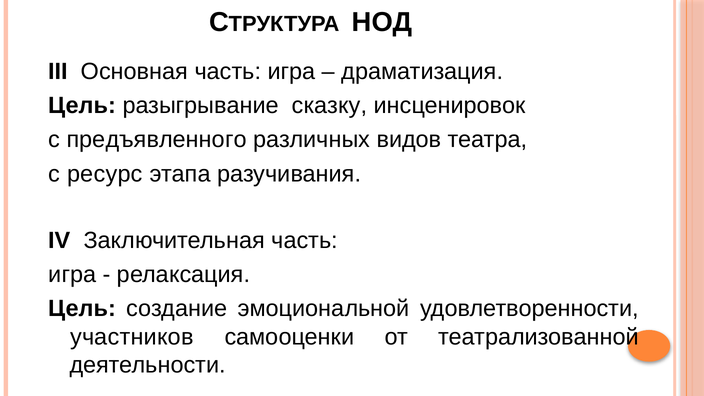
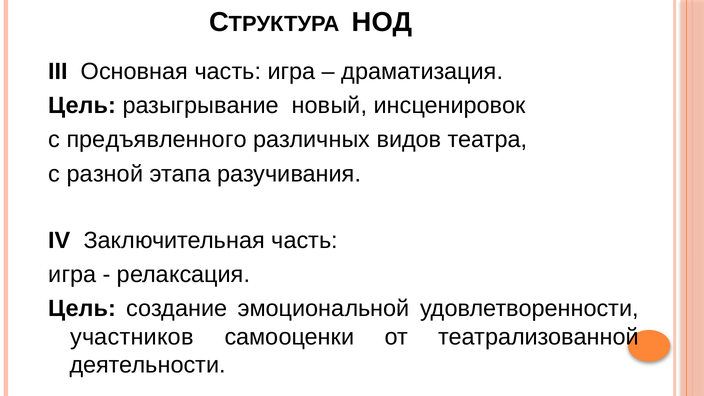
сказку: сказку -> новый (329, 106)
ресурс: ресурс -> разной (105, 174)
